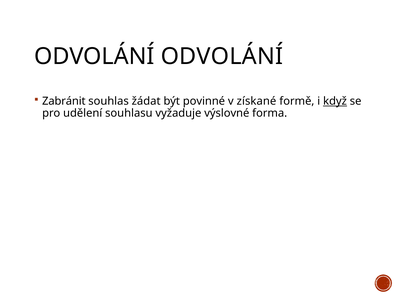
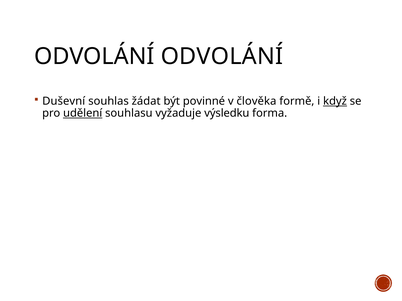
Zabránit: Zabránit -> Duševní (64, 101)
získané: získané -> člověka (256, 101)
udělení underline: none -> present (83, 113)
výslovné: výslovné -> výsledku (227, 113)
